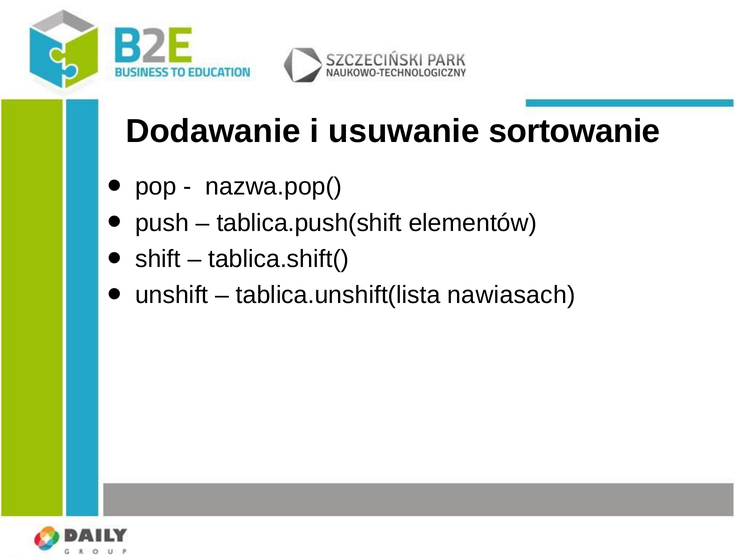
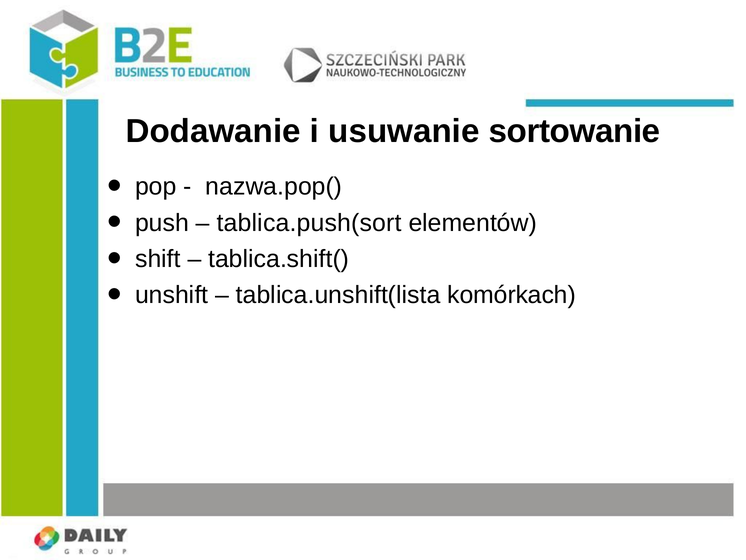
tablica.push(shift: tablica.push(shift -> tablica.push(sort (309, 223)
nawiasach: nawiasach -> komórkach (512, 295)
